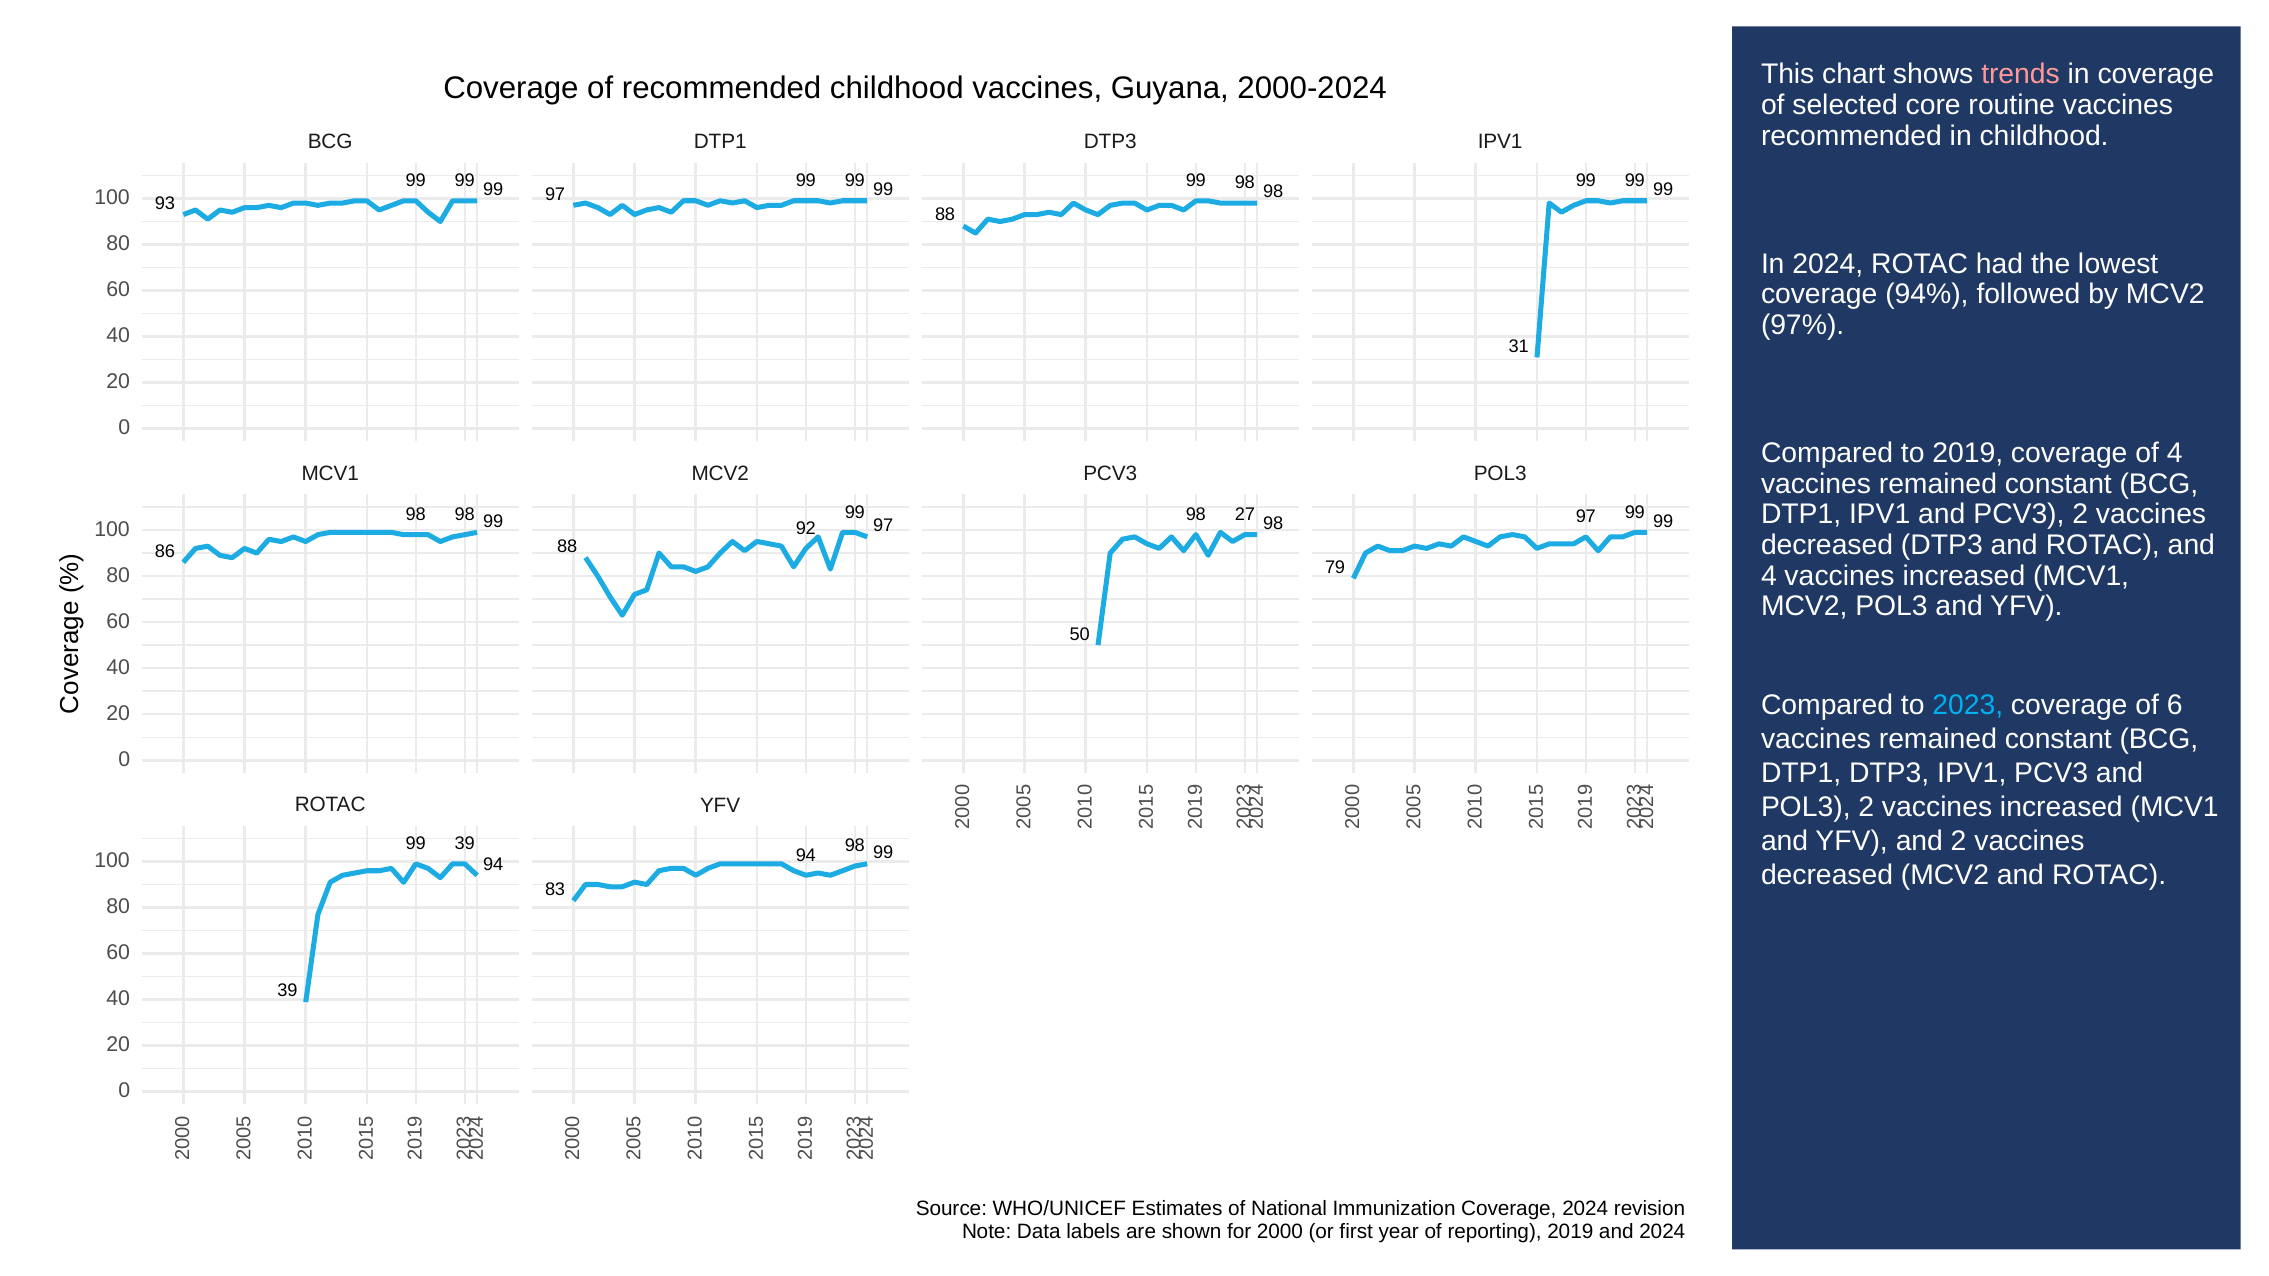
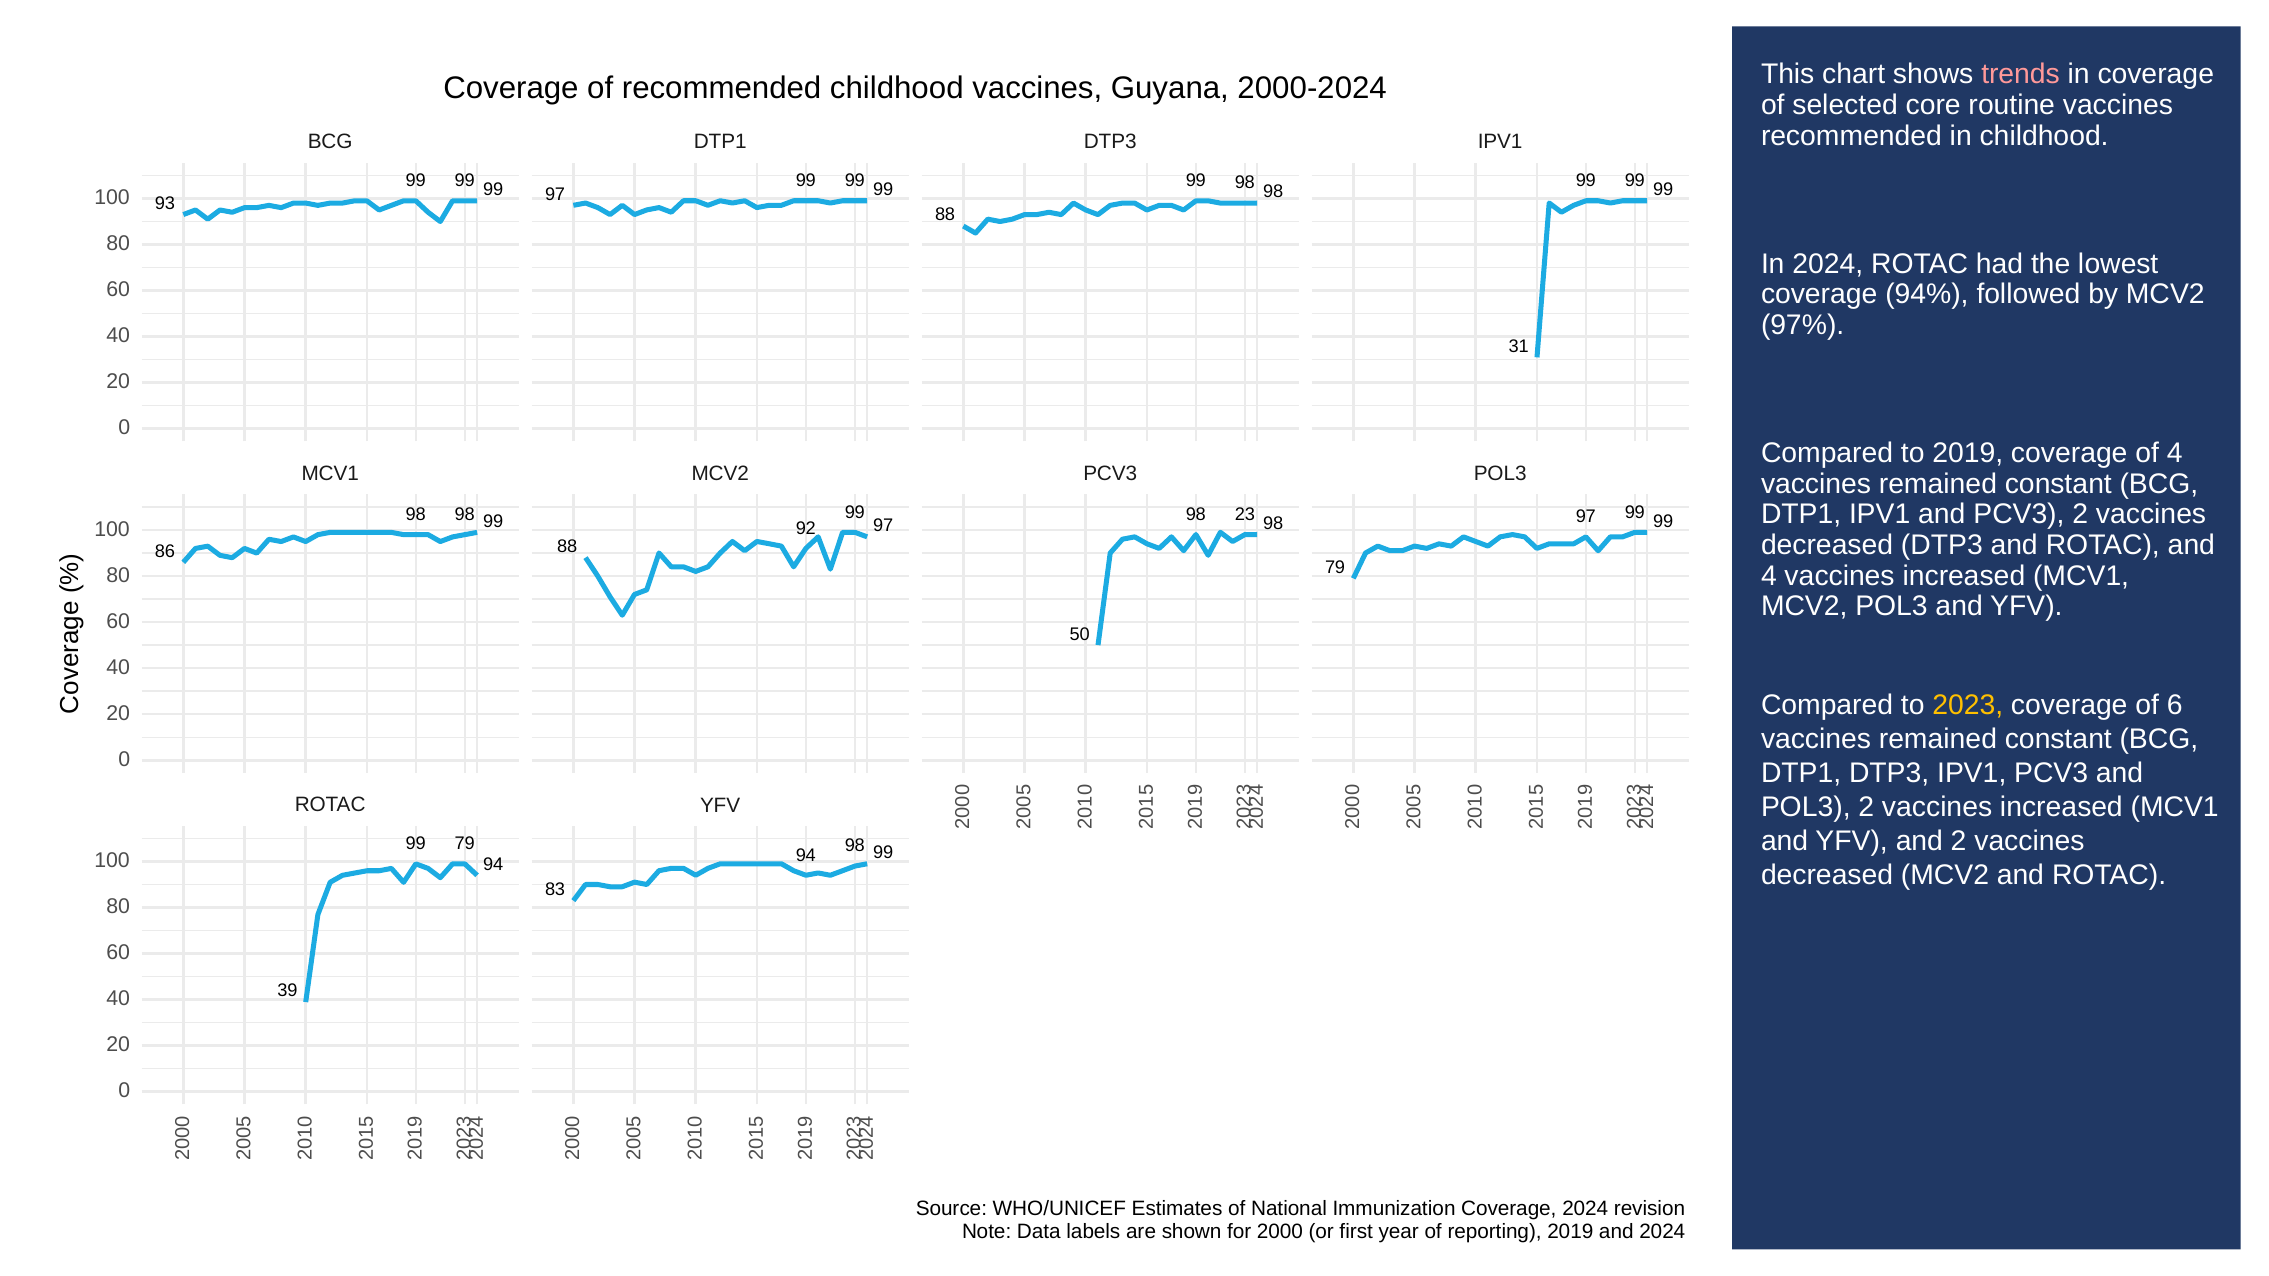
27: 27 -> 23 (1245, 514)
2023 colour: light blue -> yellow (1968, 705)
39: 39 -> 79 (465, 844)
